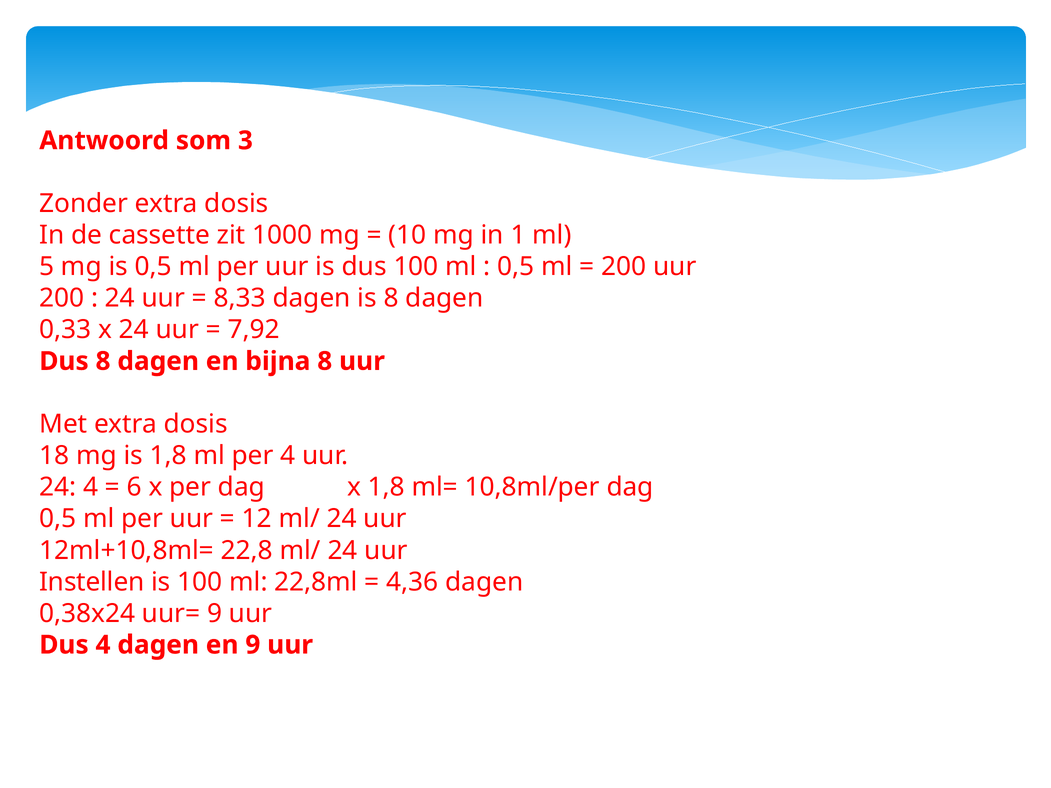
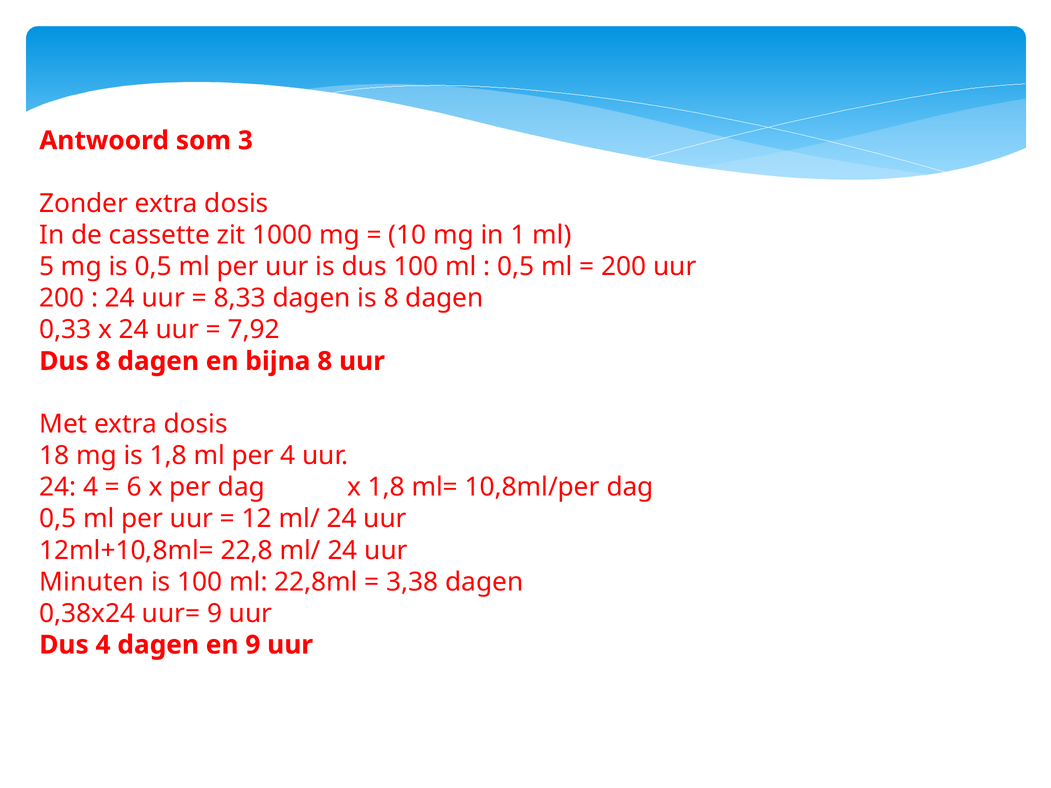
Instellen: Instellen -> Minuten (92, 582)
4,36: 4,36 -> 3,38 (412, 582)
